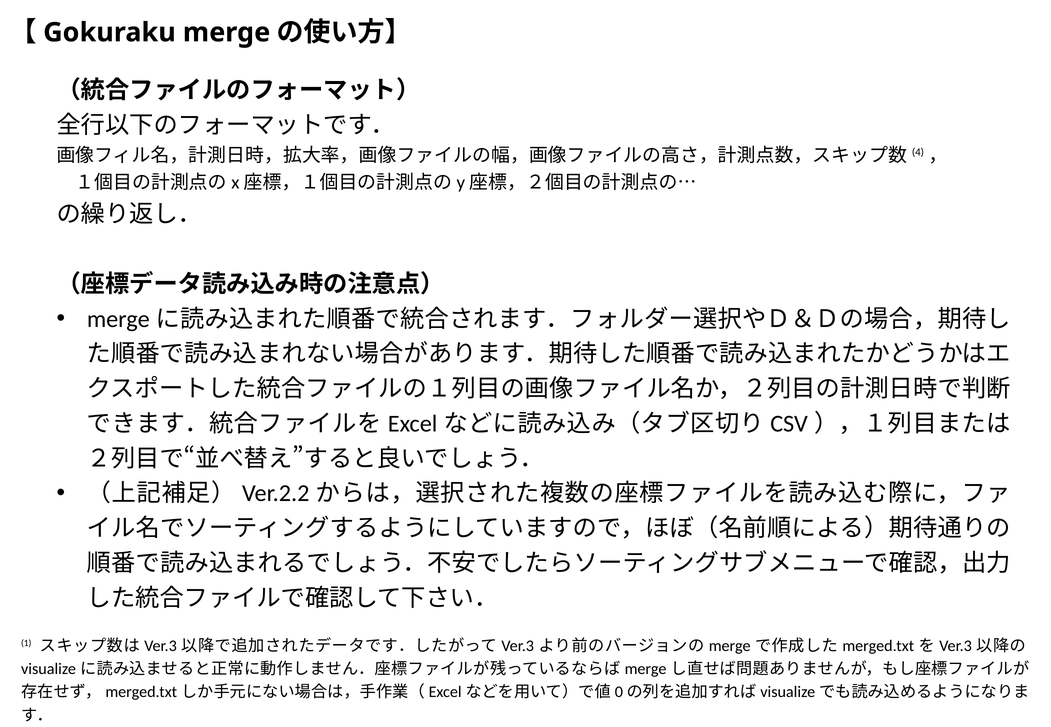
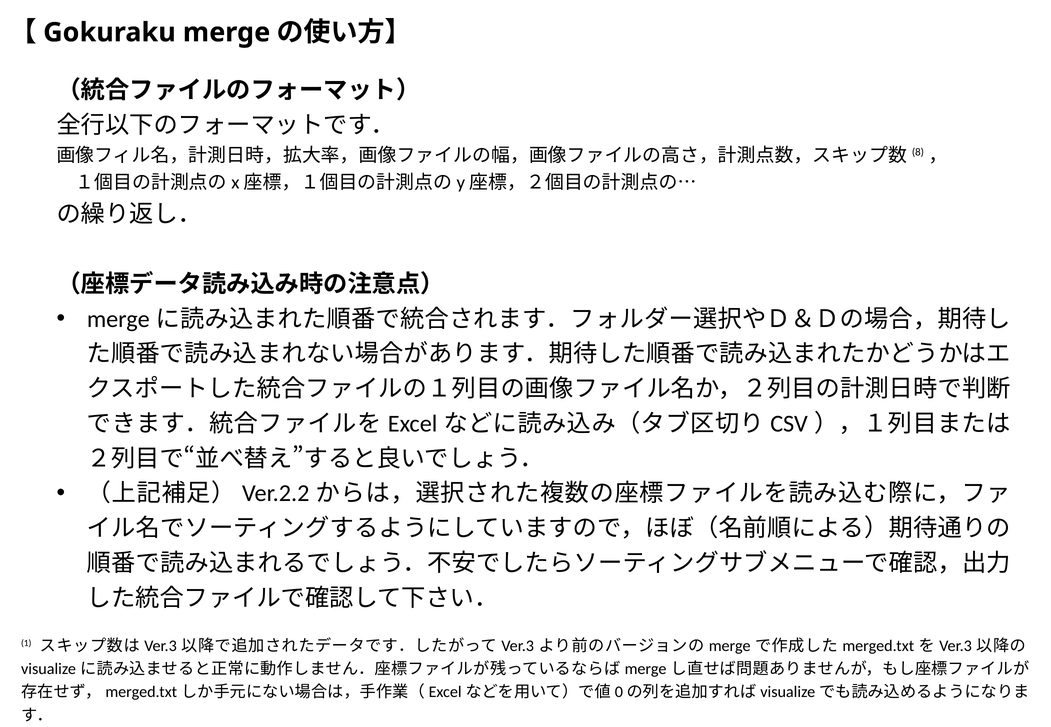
4: 4 -> 8 (918, 152)
